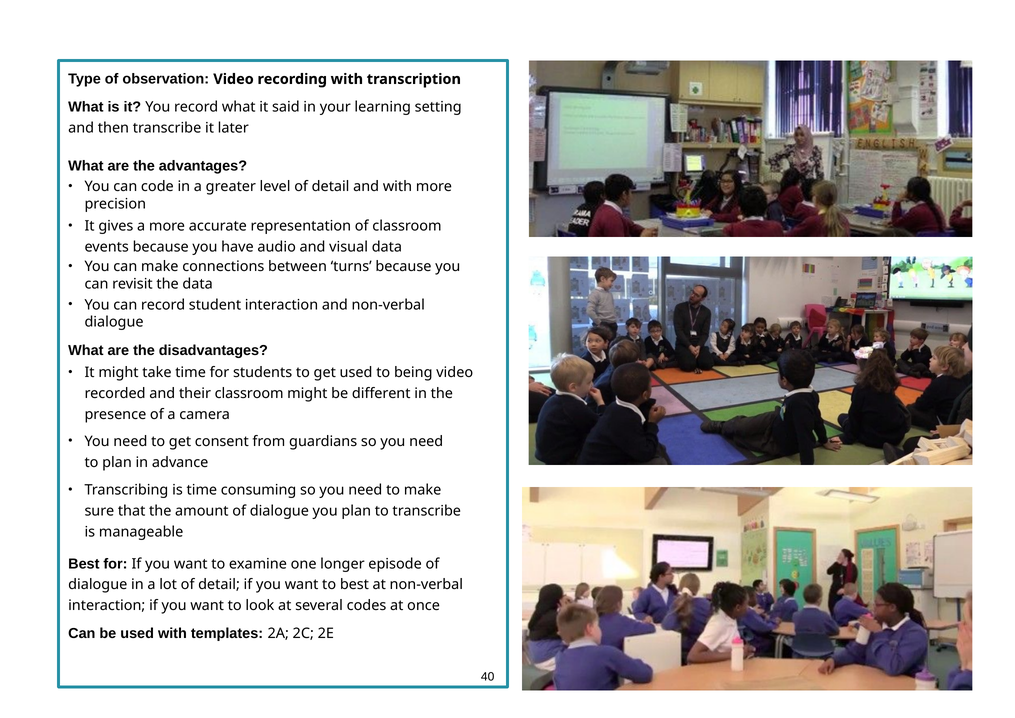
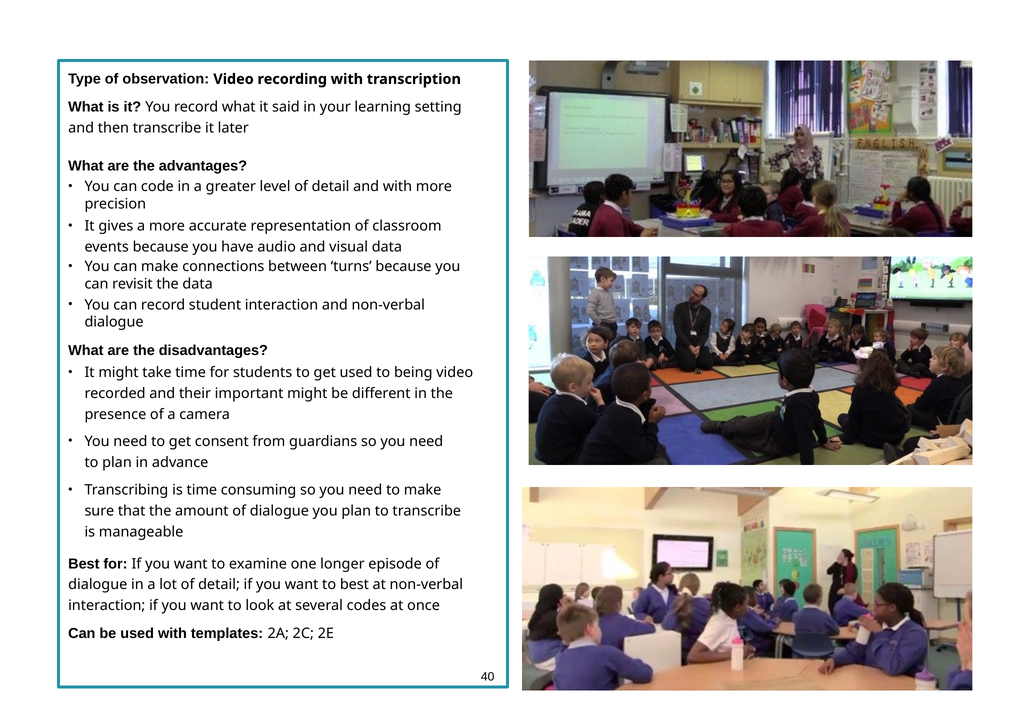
their classroom: classroom -> important (249, 394)
